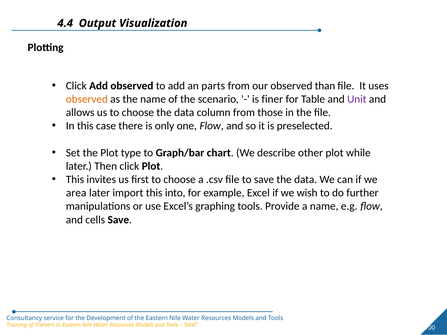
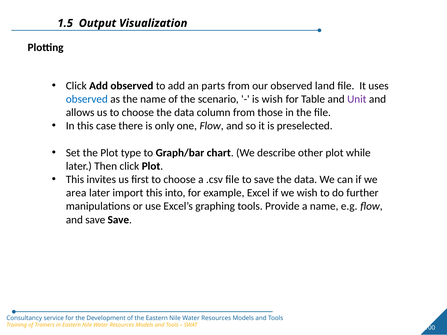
4.4: 4.4 -> 1.5 (65, 23)
than: than -> land (325, 86)
observed colour: orange -> blue (87, 99)
is finer: finer -> wish (272, 99)
and cells: cells -> save (95, 220)
